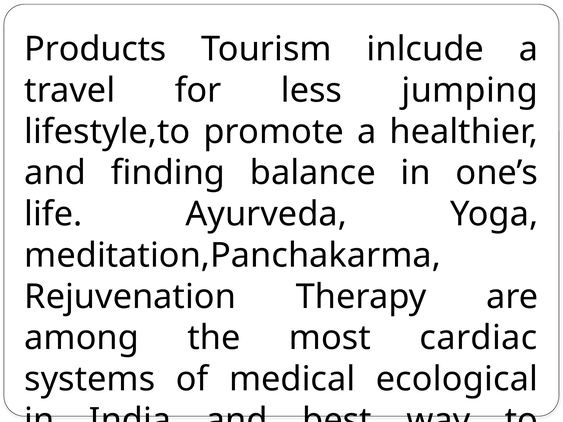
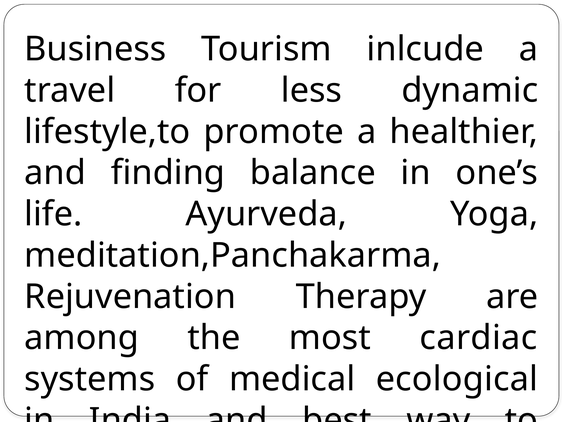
Products: Products -> Business (95, 49)
jumping: jumping -> dynamic (470, 91)
